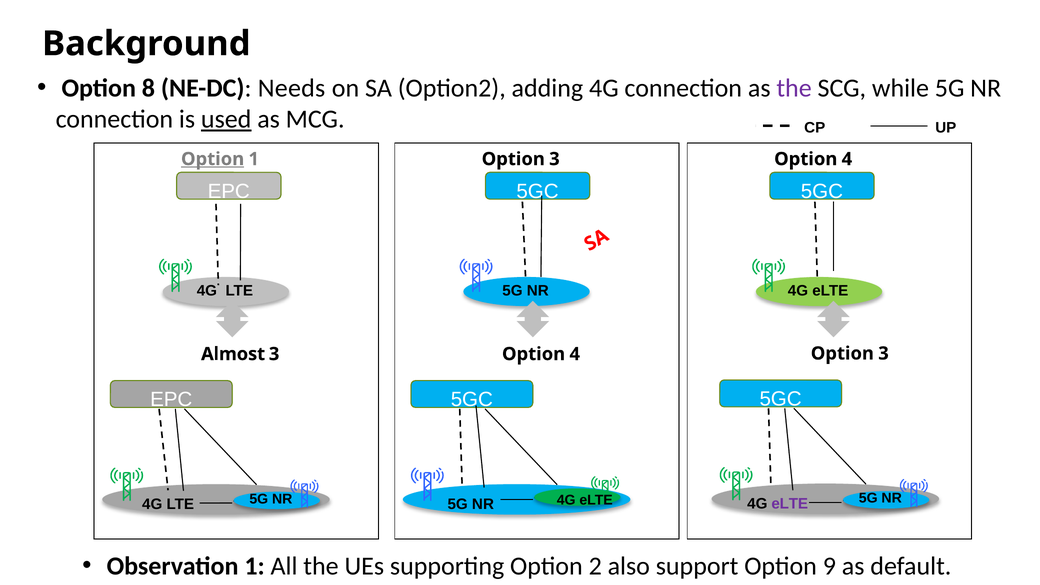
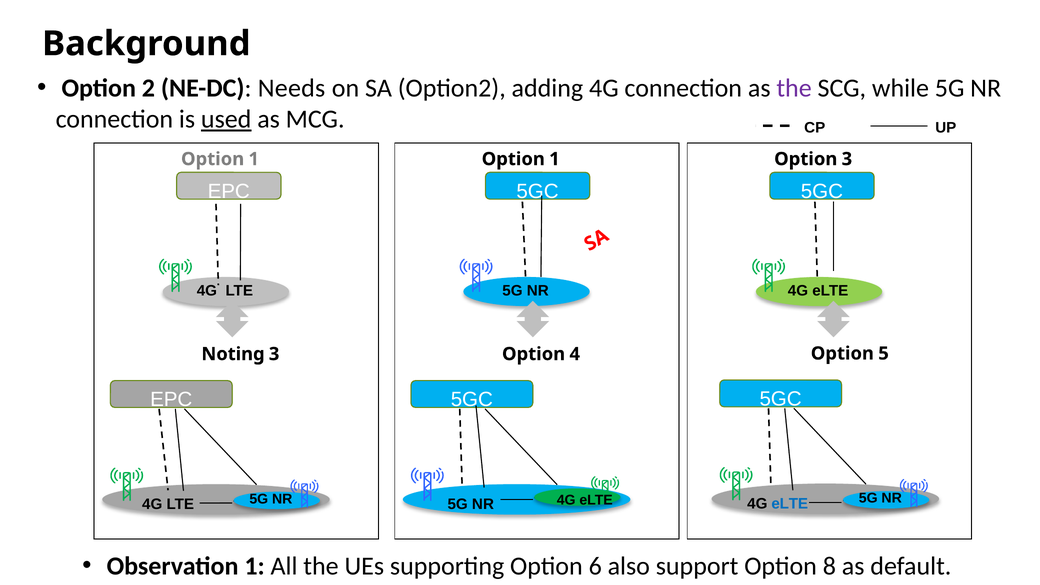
8: 8 -> 2 (148, 88)
Option underline: present -> none (213, 159)
3: 3 -> 1 (554, 159)
4: 4 -> 3 (847, 159)
3: 3 -> 5 (884, 354)
Almost: Almost -> Noting (233, 354)
eLTE colour: purple -> blue (790, 504)
2: 2 -> 6 (595, 566)
9: 9 -> 8 (829, 566)
